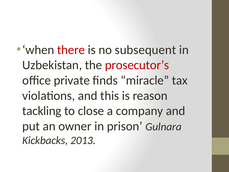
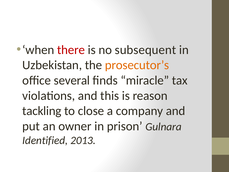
prosecutor’s colour: red -> orange (137, 65)
private: private -> several (72, 80)
Kickbacks: Kickbacks -> Identified (45, 140)
